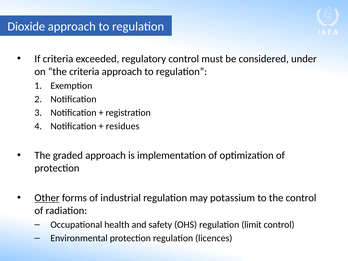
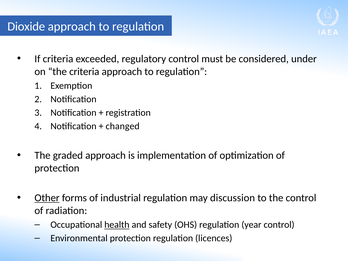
residues: residues -> changed (123, 126)
potassium: potassium -> discussion (233, 198)
health underline: none -> present (117, 225)
limit: limit -> year (251, 225)
